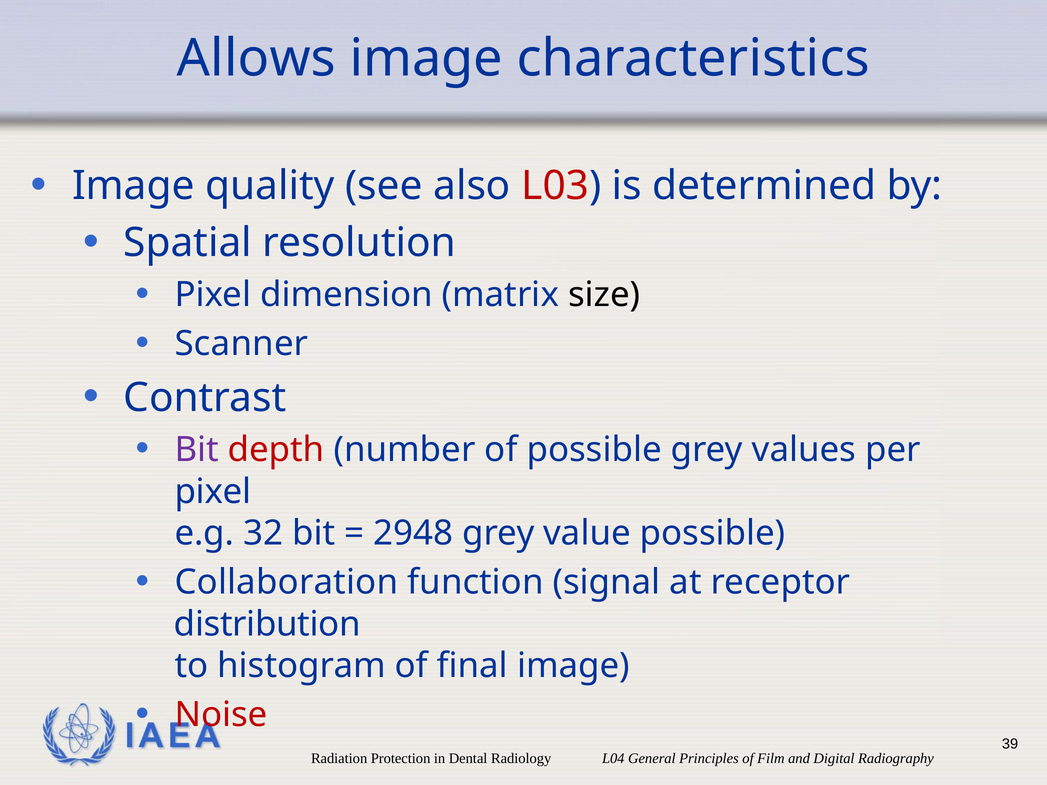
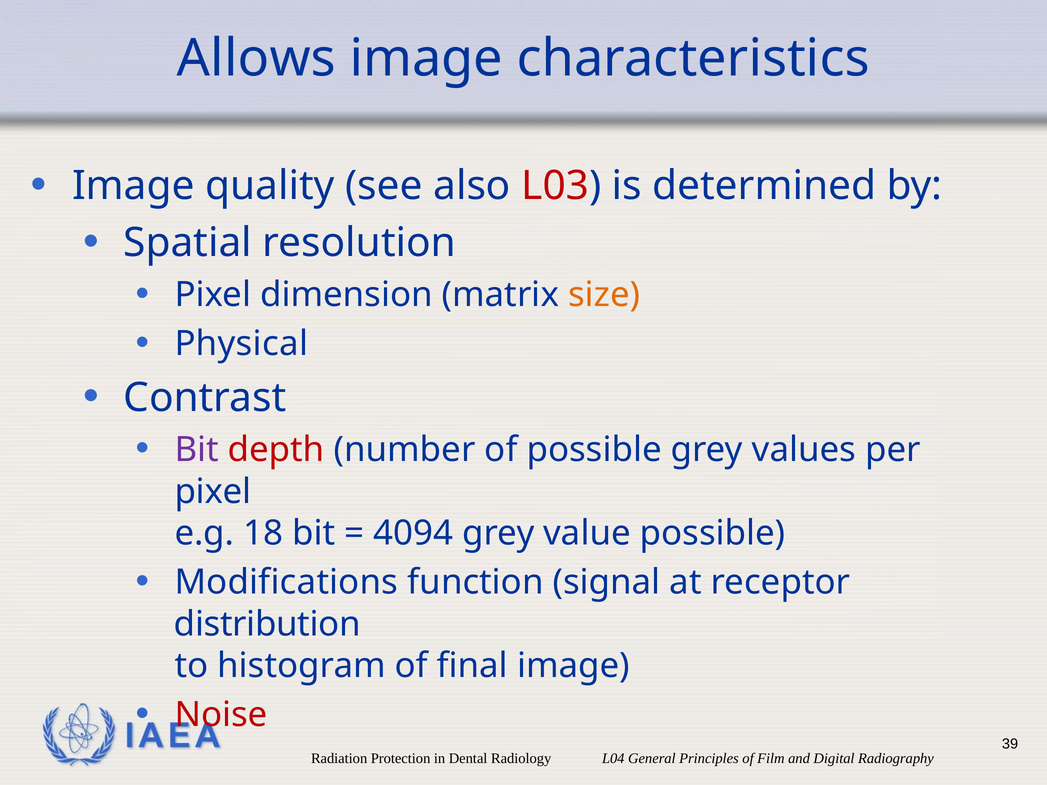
size colour: black -> orange (604, 295)
Scanner: Scanner -> Physical (241, 344)
32: 32 -> 18 (263, 534)
2948: 2948 -> 4094 (413, 534)
Collaboration: Collaboration -> Modifications (286, 582)
